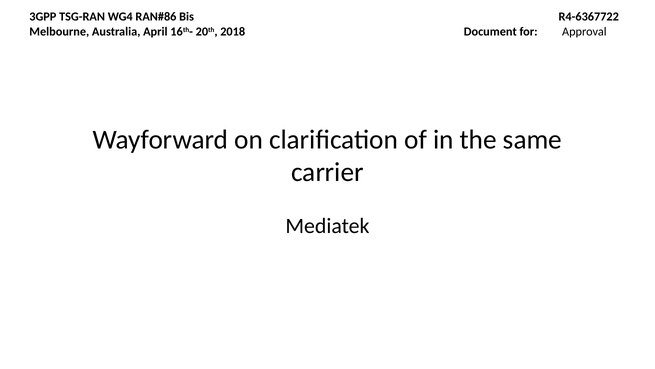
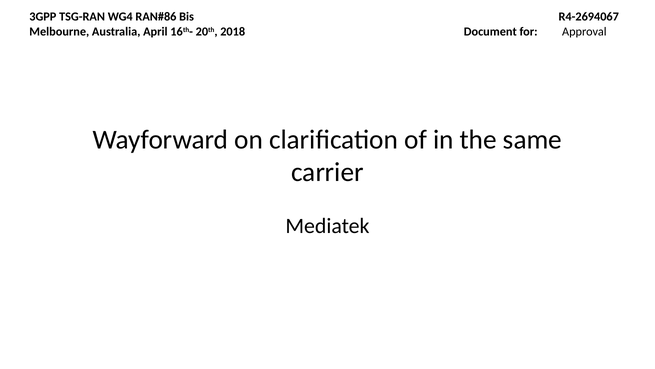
R4-6367722: R4-6367722 -> R4-2694067 (589, 17)
